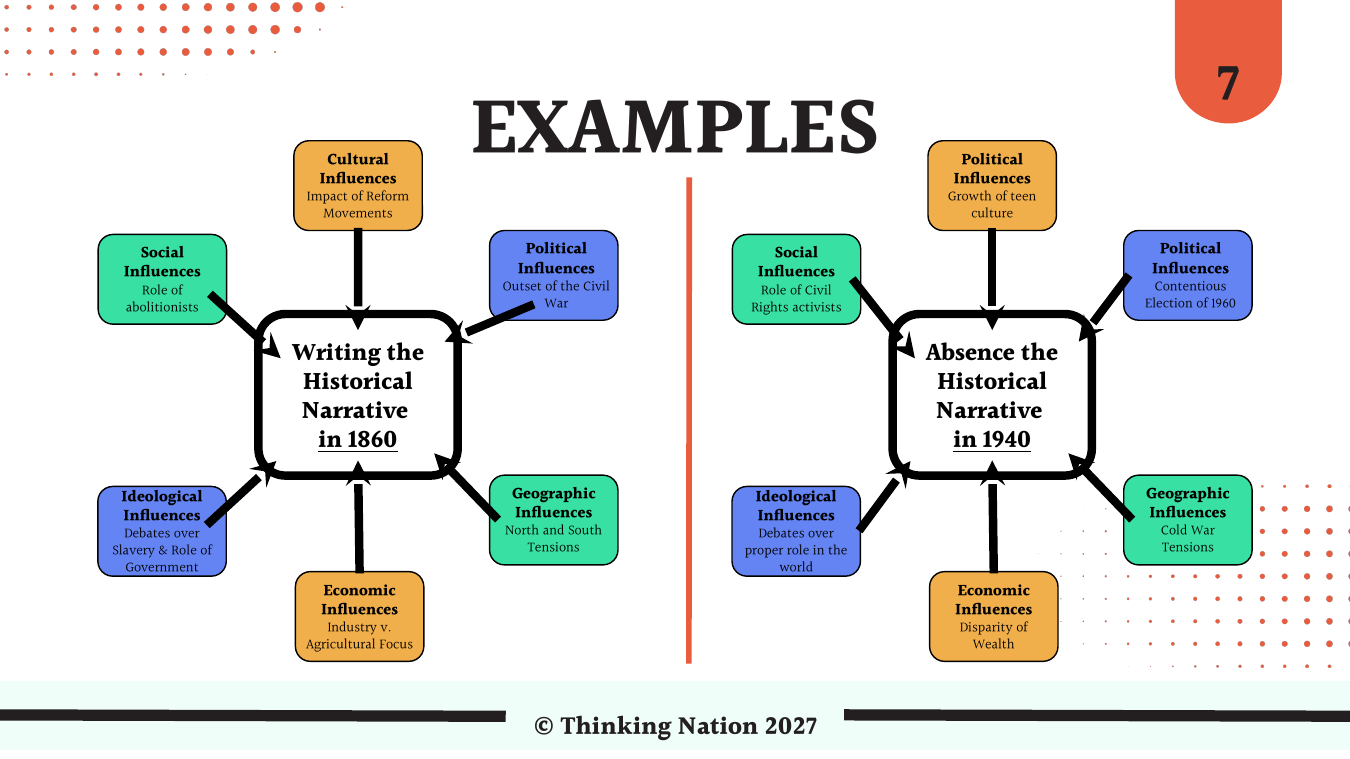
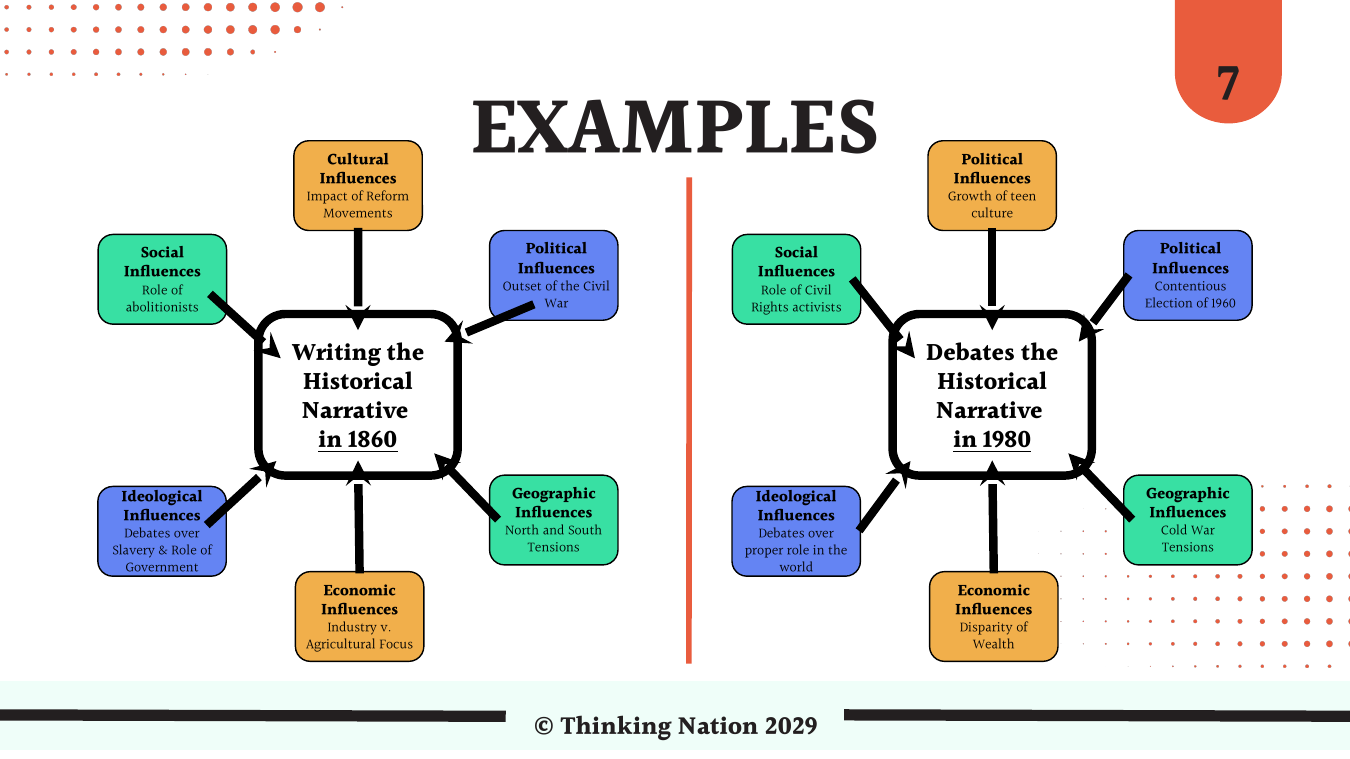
Absence: Absence -> Debates (970, 353)
1940: 1940 -> 1980 (1007, 441)
2027: 2027 -> 2029 (791, 727)
